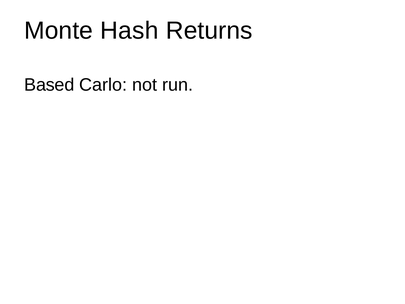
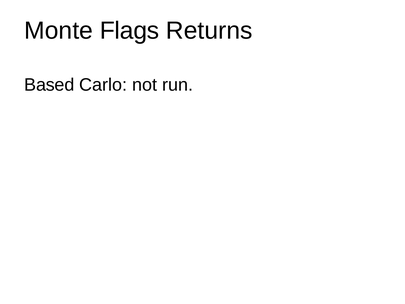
Hash: Hash -> Flags (130, 31)
